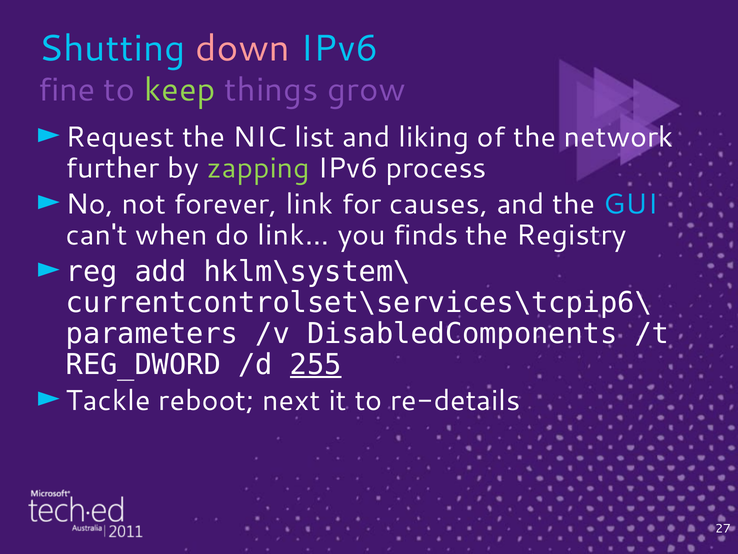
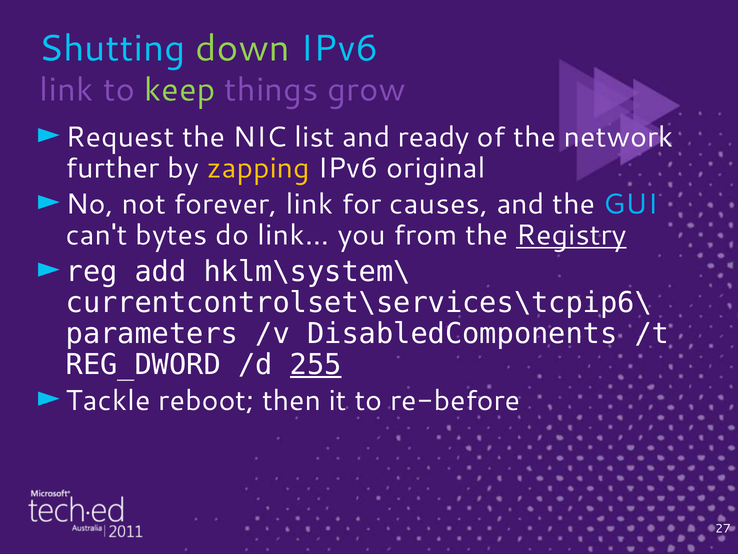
down colour: pink -> light green (243, 48)
fine: fine -> link (66, 90)
liking: liking -> ready (434, 137)
zapping colour: light green -> yellow (258, 168)
process: process -> original (436, 168)
when: when -> bytes (172, 235)
finds: finds -> from (426, 235)
Registry underline: none -> present (571, 235)
next: next -> then (292, 400)
re-details: re-details -> re-before (455, 400)
